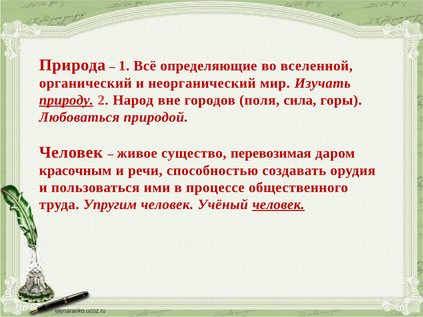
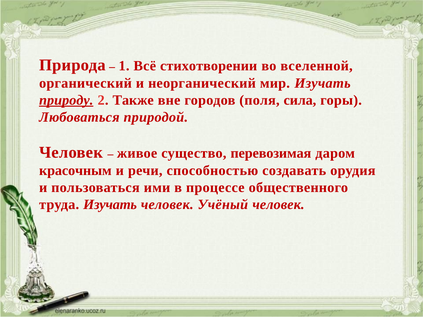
определяющие: определяющие -> стихотворении (209, 66)
Народ: Народ -> Также (133, 100)
труда Упругим: Упругим -> Изучать (110, 205)
человек underline: present -> none (278, 205)
